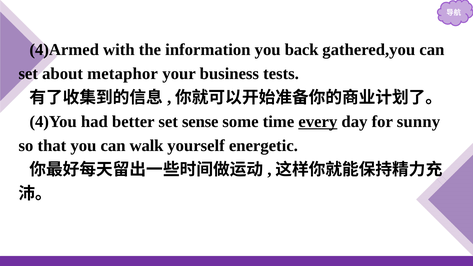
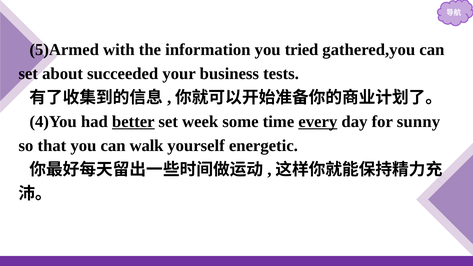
4)Armed: 4)Armed -> 5)Armed (64, 50)
back: back -> tried (302, 50)
metaphor: metaphor -> succeeded (123, 74)
better underline: none -> present (133, 122)
sense: sense -> week (200, 122)
